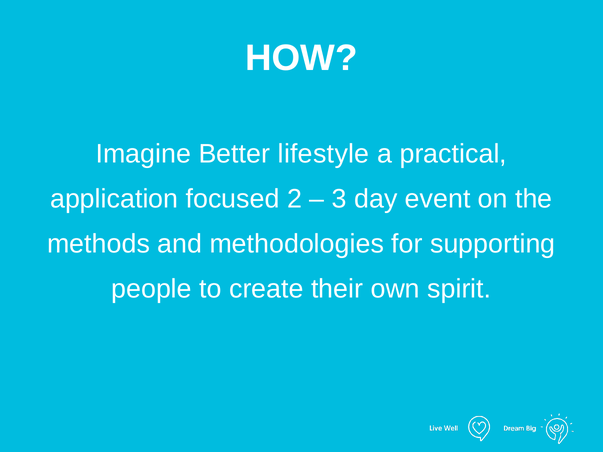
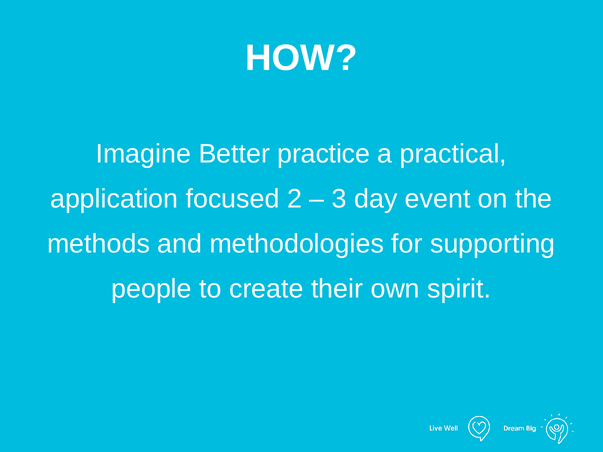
lifestyle: lifestyle -> practice (324, 154)
